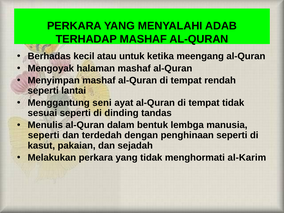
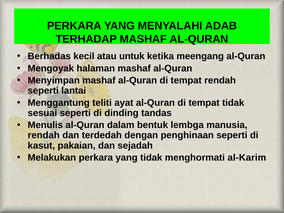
seni: seni -> teliti (102, 103)
seperti: seperti -> rendah (44, 135)
